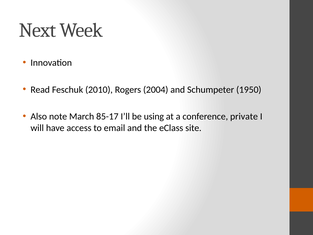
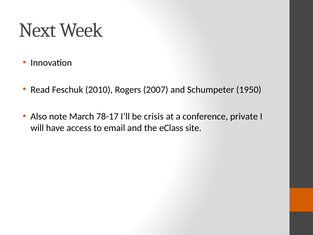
2004: 2004 -> 2007 (156, 90)
85-17: 85-17 -> 78-17 (107, 116)
using: using -> crisis (154, 116)
